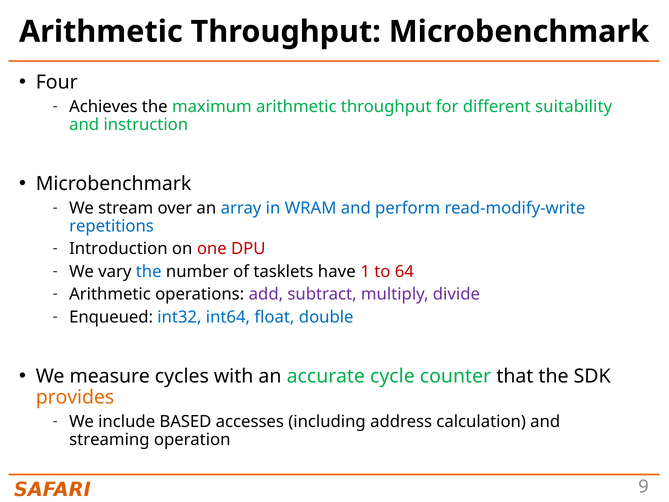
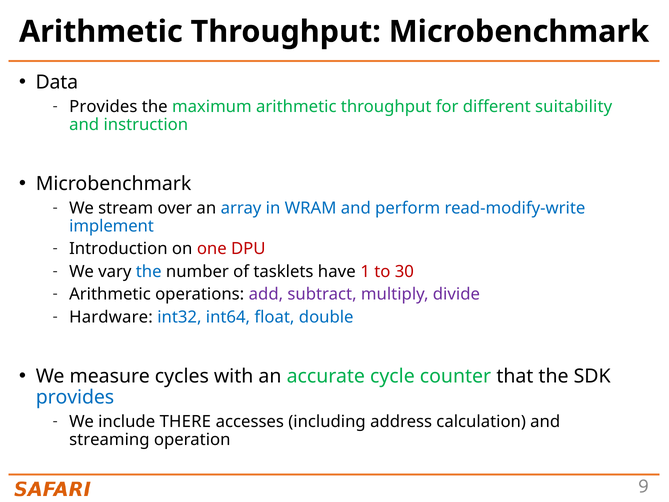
Four: Four -> Data (57, 82)
Achieves: Achieves -> Provides (103, 106)
repetitions: repetitions -> implement (112, 226)
64: 64 -> 30 (404, 271)
Enqueued: Enqueued -> Hardware (111, 317)
provides colour: orange -> blue (75, 397)
BASED: BASED -> THERE (185, 421)
